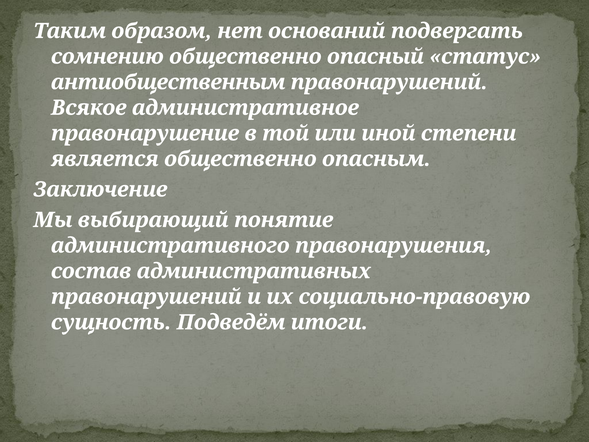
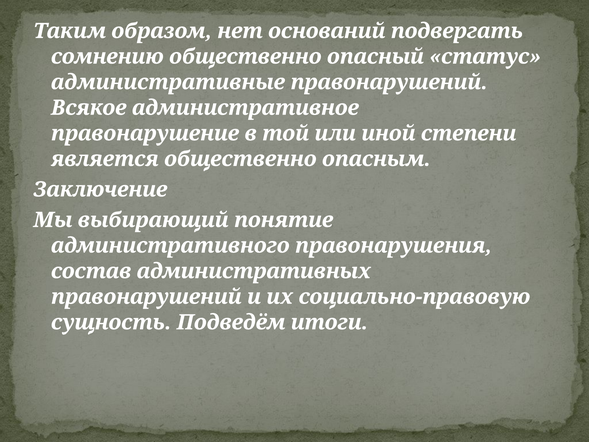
антиобщественным: антиобщественным -> административные (168, 82)
